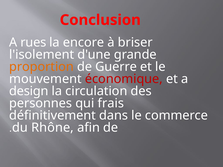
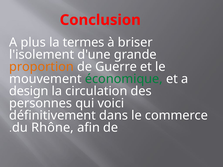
rues: rues -> plus (33, 42)
encore: encore -> termes (84, 42)
économique colour: red -> green (124, 79)
frais: frais -> voici (111, 103)
